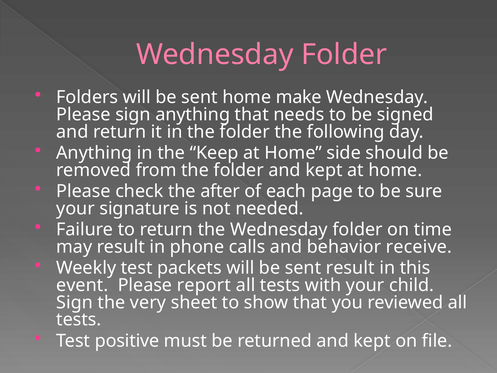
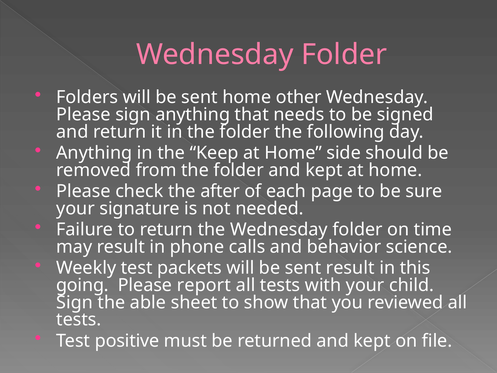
make: make -> other (299, 97)
receive: receive -> science (419, 247)
event: event -> going (82, 285)
very: very -> able (148, 302)
